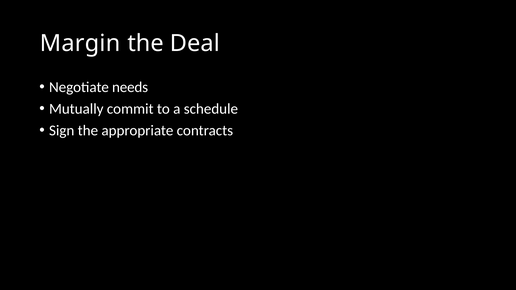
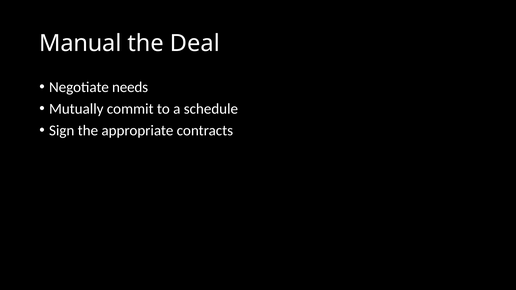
Margin: Margin -> Manual (80, 43)
